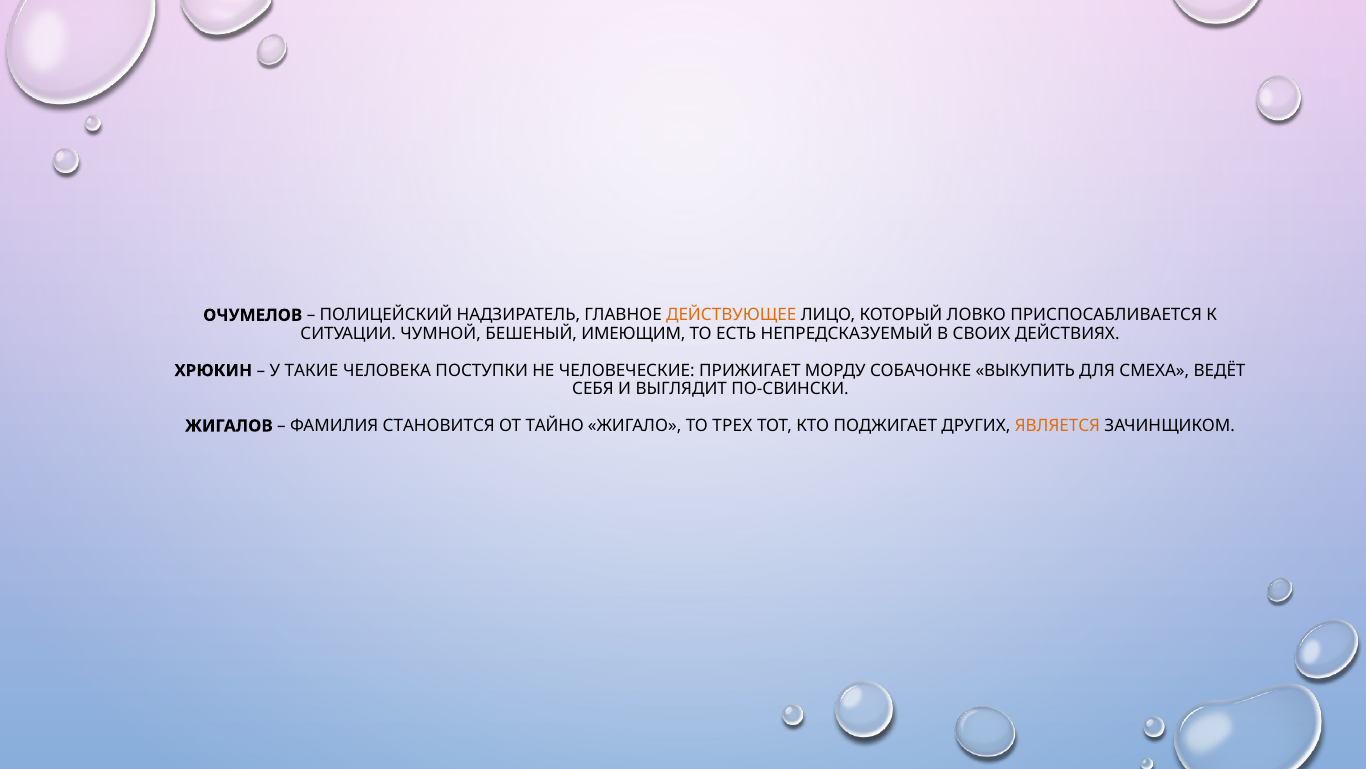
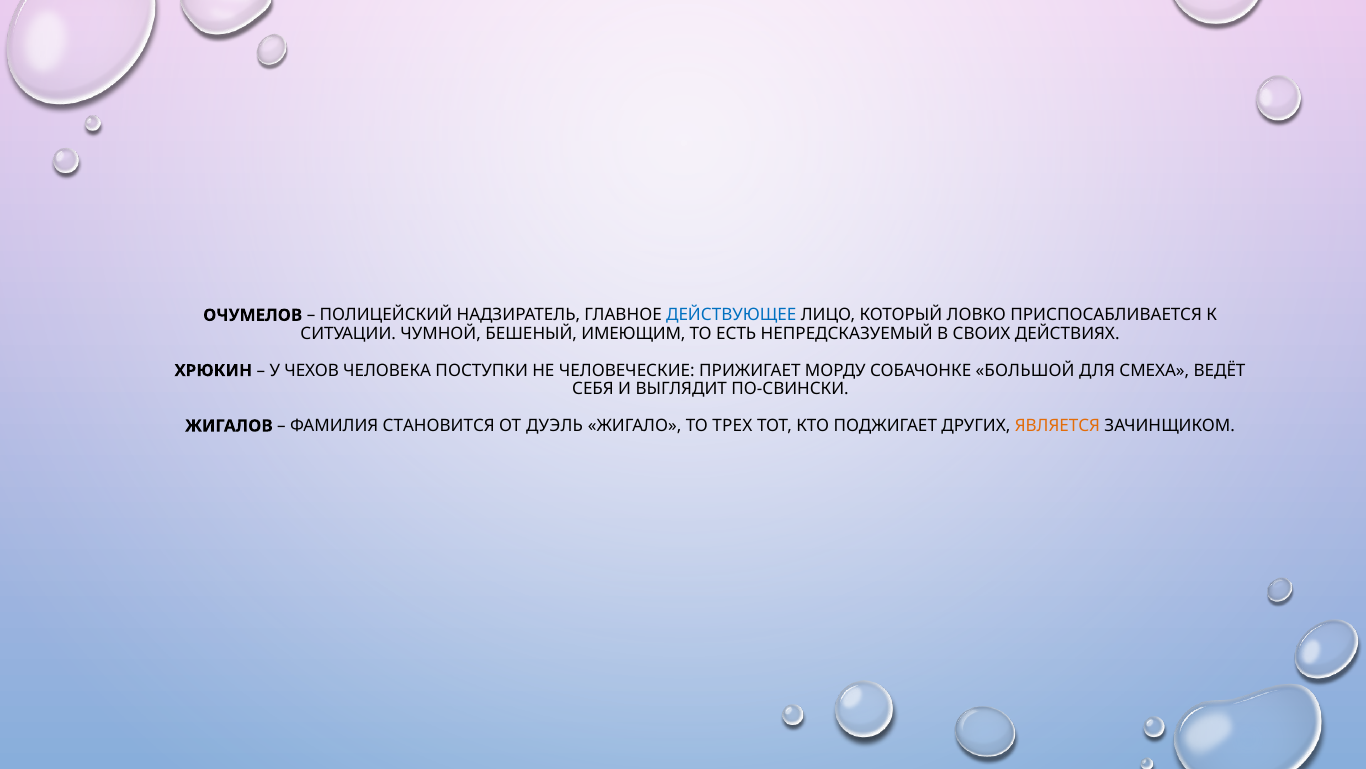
ДЕЙСТВУЮЩЕЕ colour: orange -> blue (731, 315)
ТАКИЕ: ТАКИЕ -> ЧЕХОВ (312, 370)
ВЫКУПИТЬ: ВЫКУПИТЬ -> БОЛЬШОЙ (1025, 370)
ТАЙНО: ТАЙНО -> ДУЭЛЬ (554, 426)
